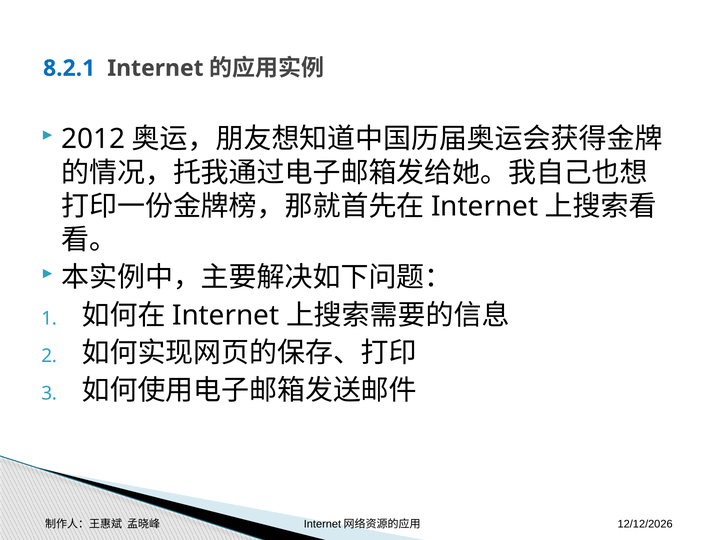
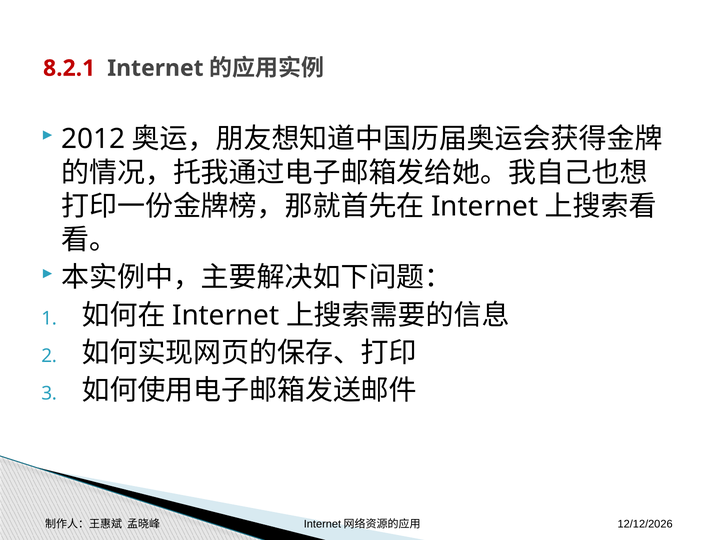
8.2.1 colour: blue -> red (69, 68)
